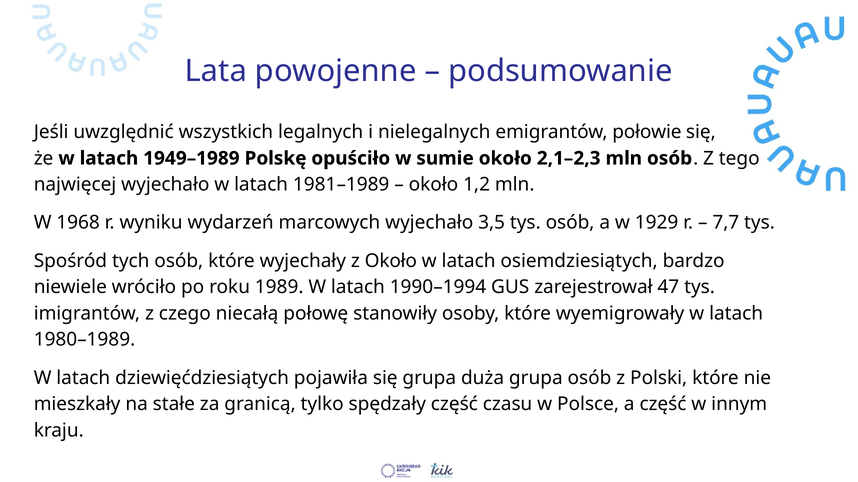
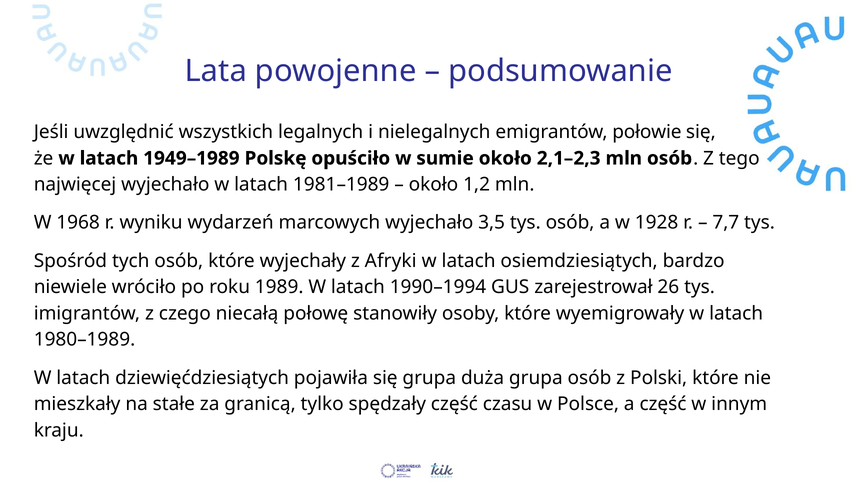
1929: 1929 -> 1928 (657, 223)
z Około: Około -> Afryki (391, 261)
47: 47 -> 26 (668, 287)
